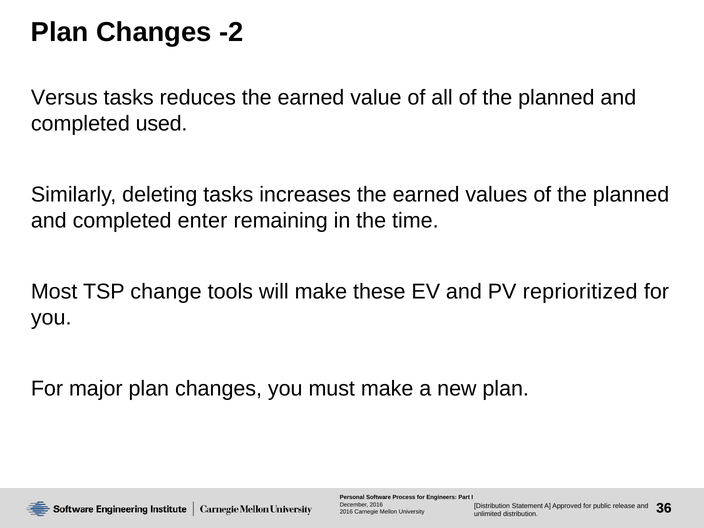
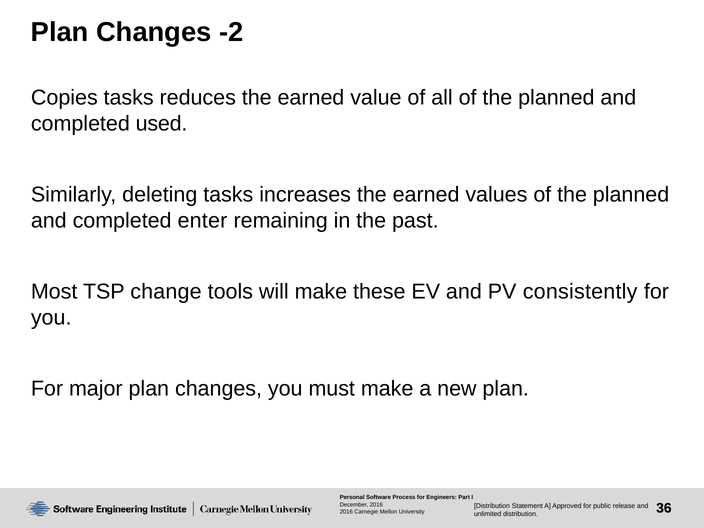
Versus: Versus -> Copies (64, 98)
time: time -> past (415, 220)
reprioritized: reprioritized -> consistently (580, 292)
